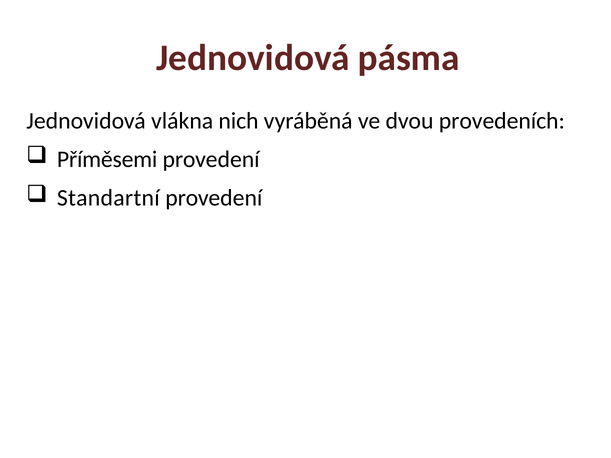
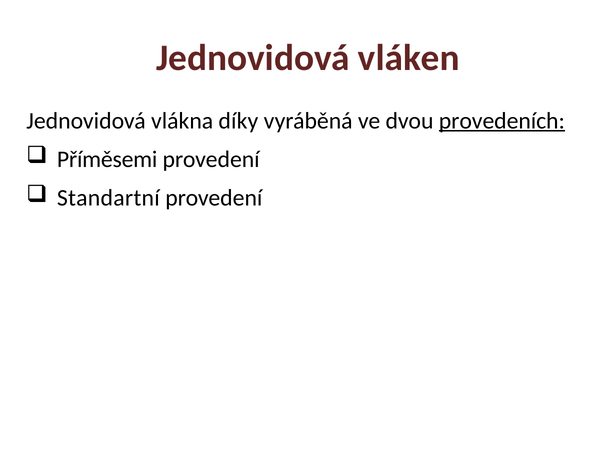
pásma: pásma -> vláken (409, 58)
nich: nich -> díky (238, 121)
provedeních underline: none -> present (502, 121)
